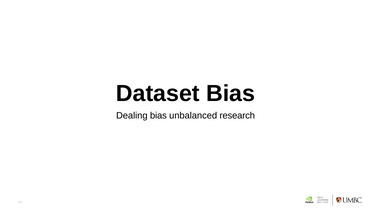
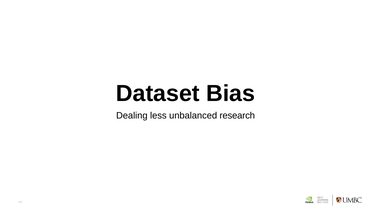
Dealing bias: bias -> less (158, 115)
